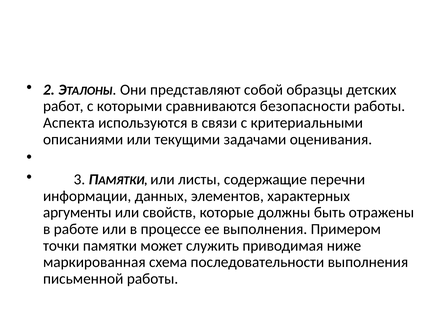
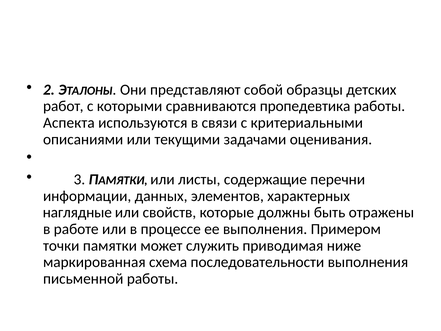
безопасности: безопасности -> пропедевтика (305, 106)
аргументы: аргументы -> наглядные (77, 212)
